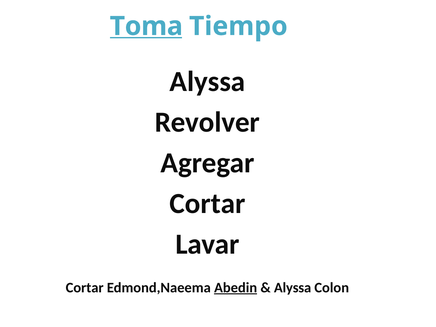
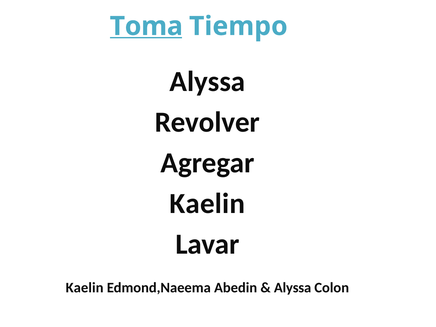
Cortar: Cortar -> Kaelin (207, 204)
Cortar: Cortar -> Kaelin (85, 288)
Abedin underline: present -> none (236, 288)
